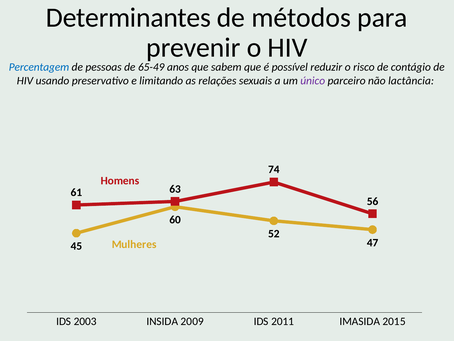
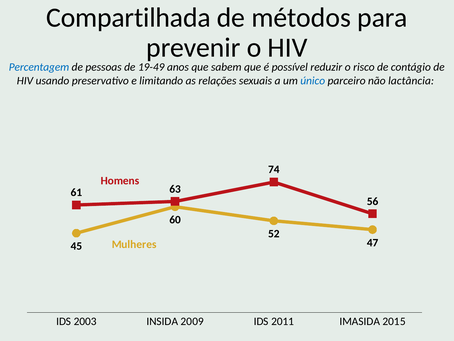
Determinantes: Determinantes -> Compartilhada (128, 18)
65-49: 65-49 -> 19-49 (151, 67)
único colour: purple -> blue (313, 81)
